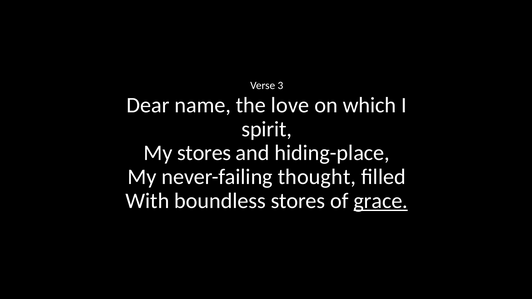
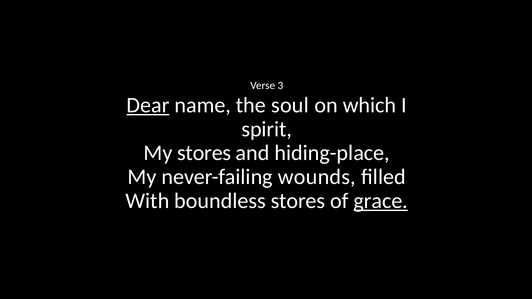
Dear underline: none -> present (148, 105)
love: love -> soul (290, 105)
thought: thought -> wounds (317, 177)
